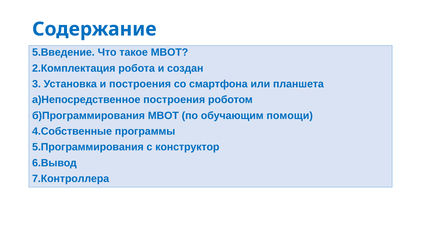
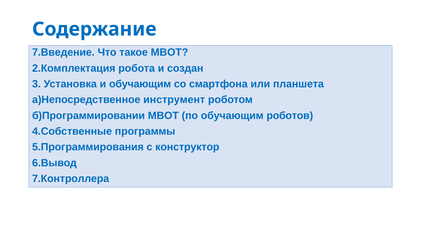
5.Введение: 5.Введение -> 7.Введение (63, 52)
и построения: построения -> обучающим (140, 84)
а)Непосредственное построения: построения -> инструмент (174, 100)
б)Программирования: б)Программирования -> б)Программировании (89, 115)
помощи: помощи -> роботов (290, 115)
